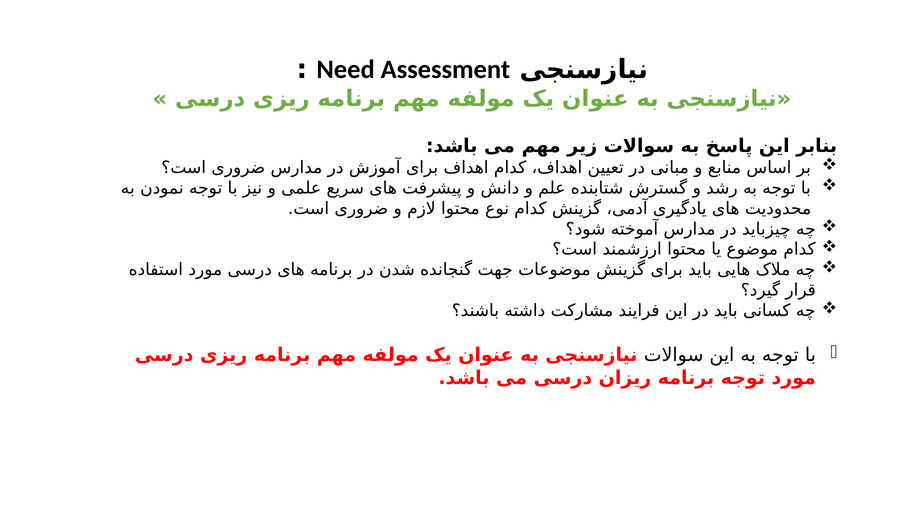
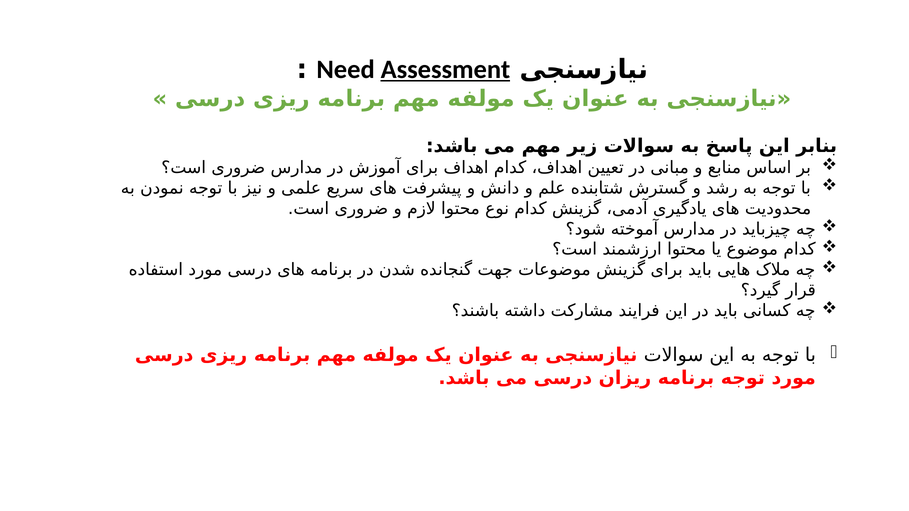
Assessment underline: none -> present (445, 69)
